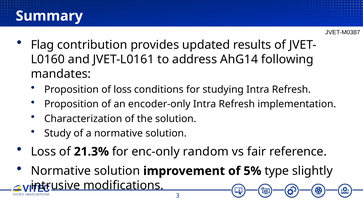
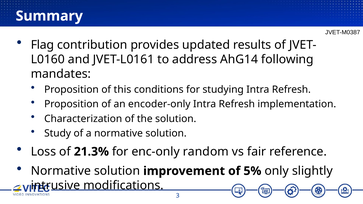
of loss: loss -> this (122, 90)
type: type -> only (277, 171)
